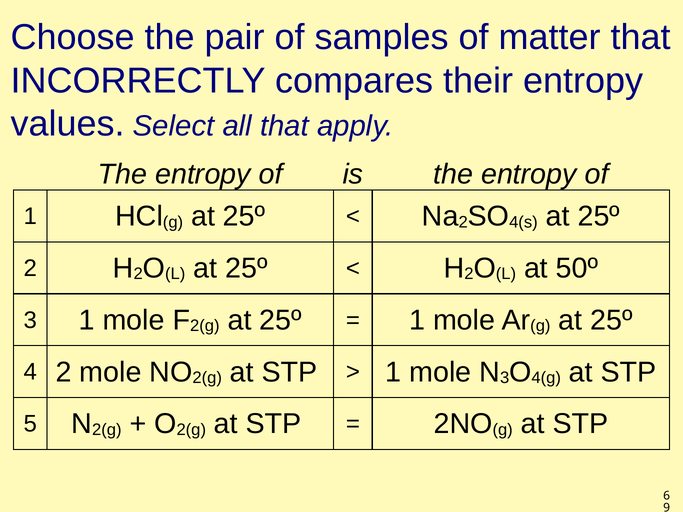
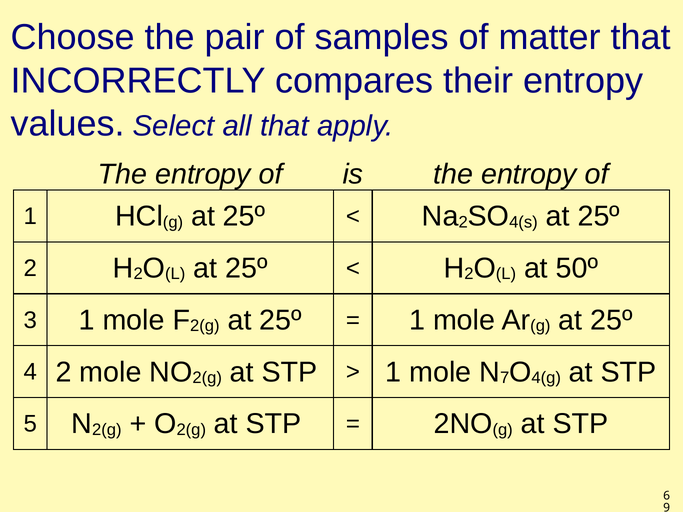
3: 3 -> 7 (505, 378)
